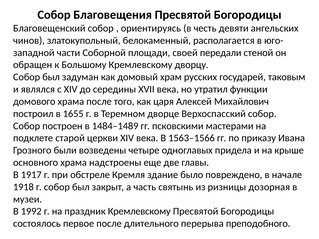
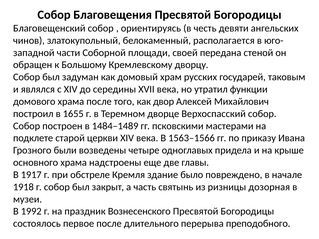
передали: передали -> передана (221, 53)
царя: царя -> двор (164, 102)
праздник Кремлевскому: Кремлевскому -> Вознесенского (139, 212)
